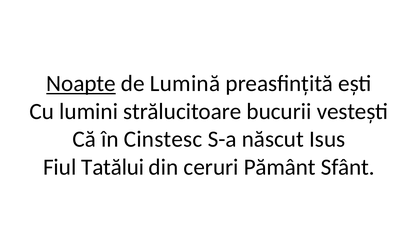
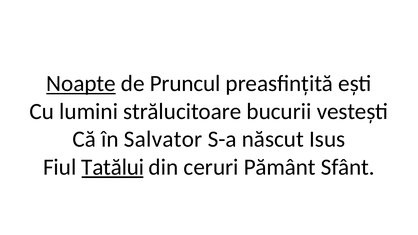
Lumină: Lumină -> Pruncul (185, 84)
Cinstesc: Cinstesc -> Salvator (163, 139)
Tatălui underline: none -> present (113, 167)
